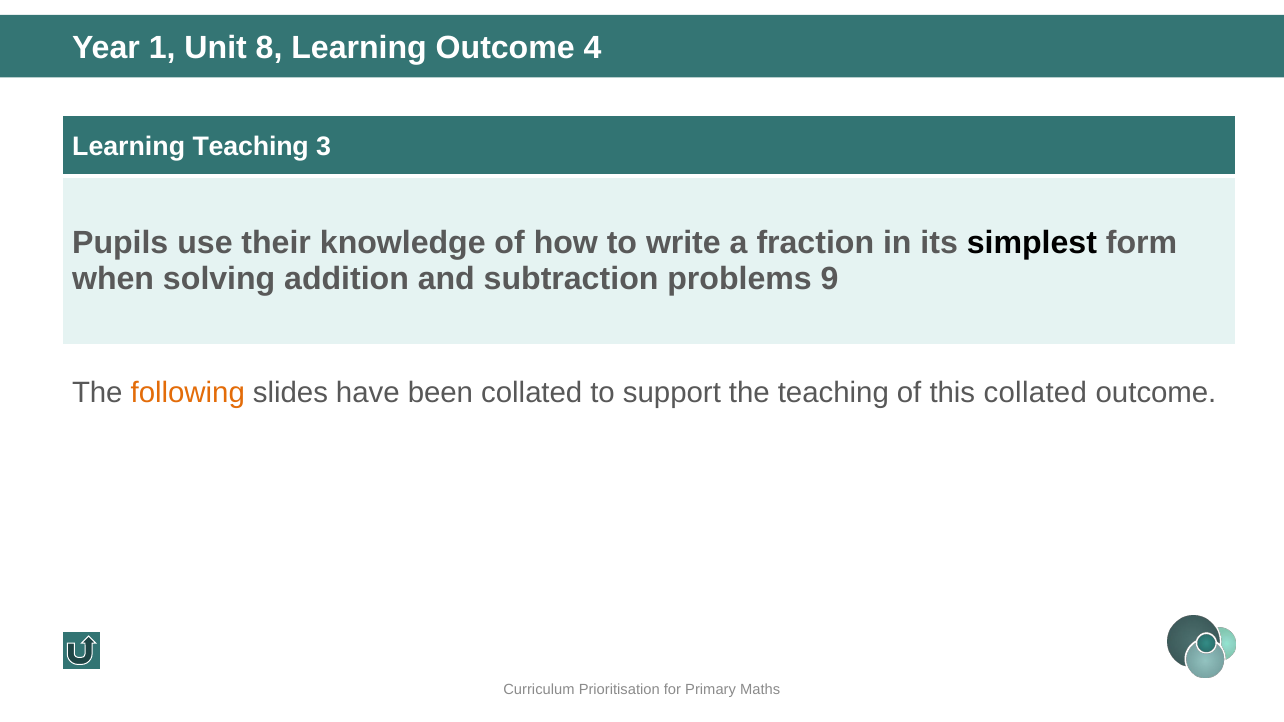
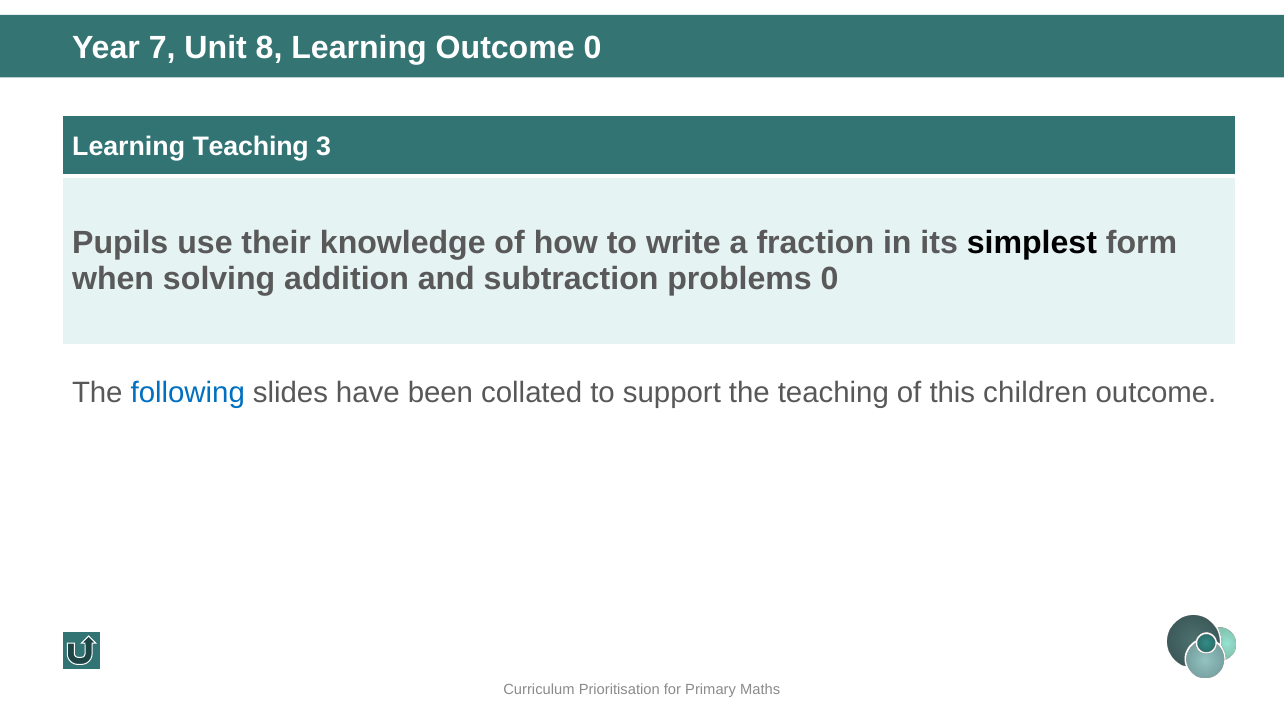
1: 1 -> 7 (162, 48)
Outcome 4: 4 -> 0 (593, 48)
problems 9: 9 -> 0 (830, 279)
following colour: orange -> blue (188, 393)
this collated: collated -> children (1035, 393)
